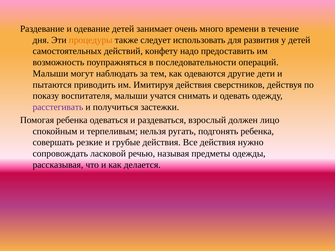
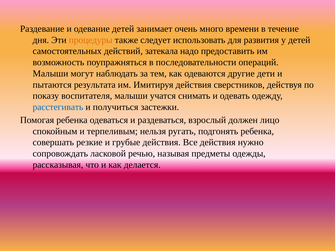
конфету: конфету -> затекала (161, 51)
приводить: приводить -> результата (95, 85)
расстегивать colour: purple -> blue (58, 107)
